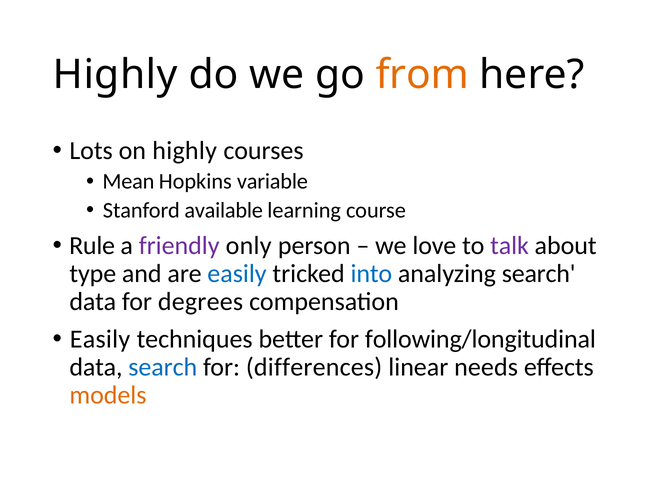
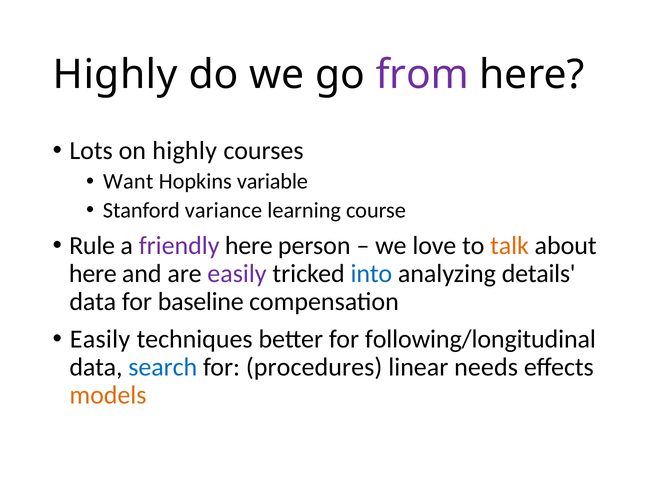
from colour: orange -> purple (422, 75)
Mean: Mean -> Want (128, 182)
available: available -> variance (223, 210)
friendly only: only -> here (249, 246)
talk colour: purple -> orange (510, 246)
type: type -> here (93, 274)
easily colour: blue -> purple (237, 274)
analyzing search: search -> details (539, 274)
degrees: degrees -> baseline (201, 302)
differences: differences -> procedures (314, 367)
